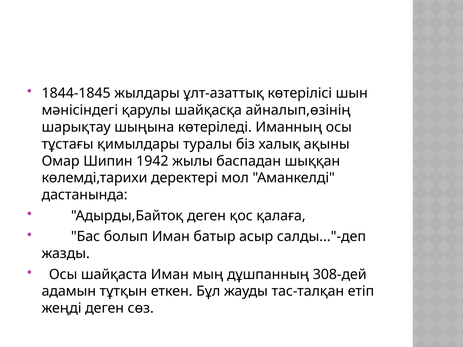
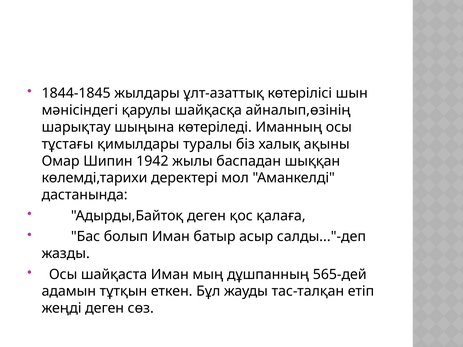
308-дей: 308-дей -> 565-дей (340, 275)
